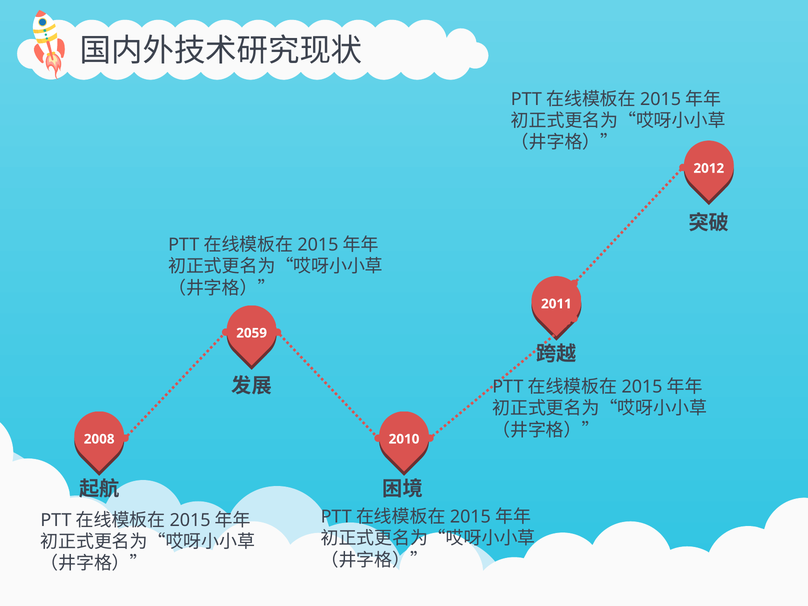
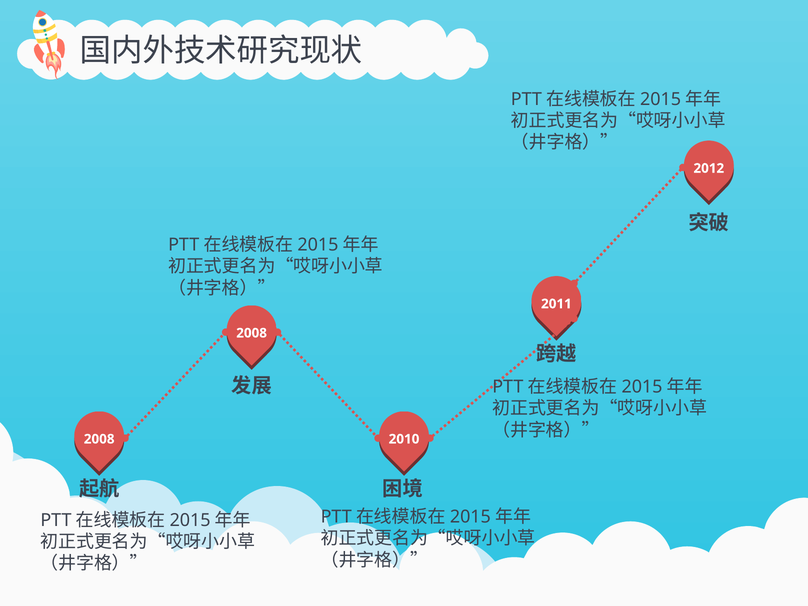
2059: 2059 -> 2008 (252, 333)
